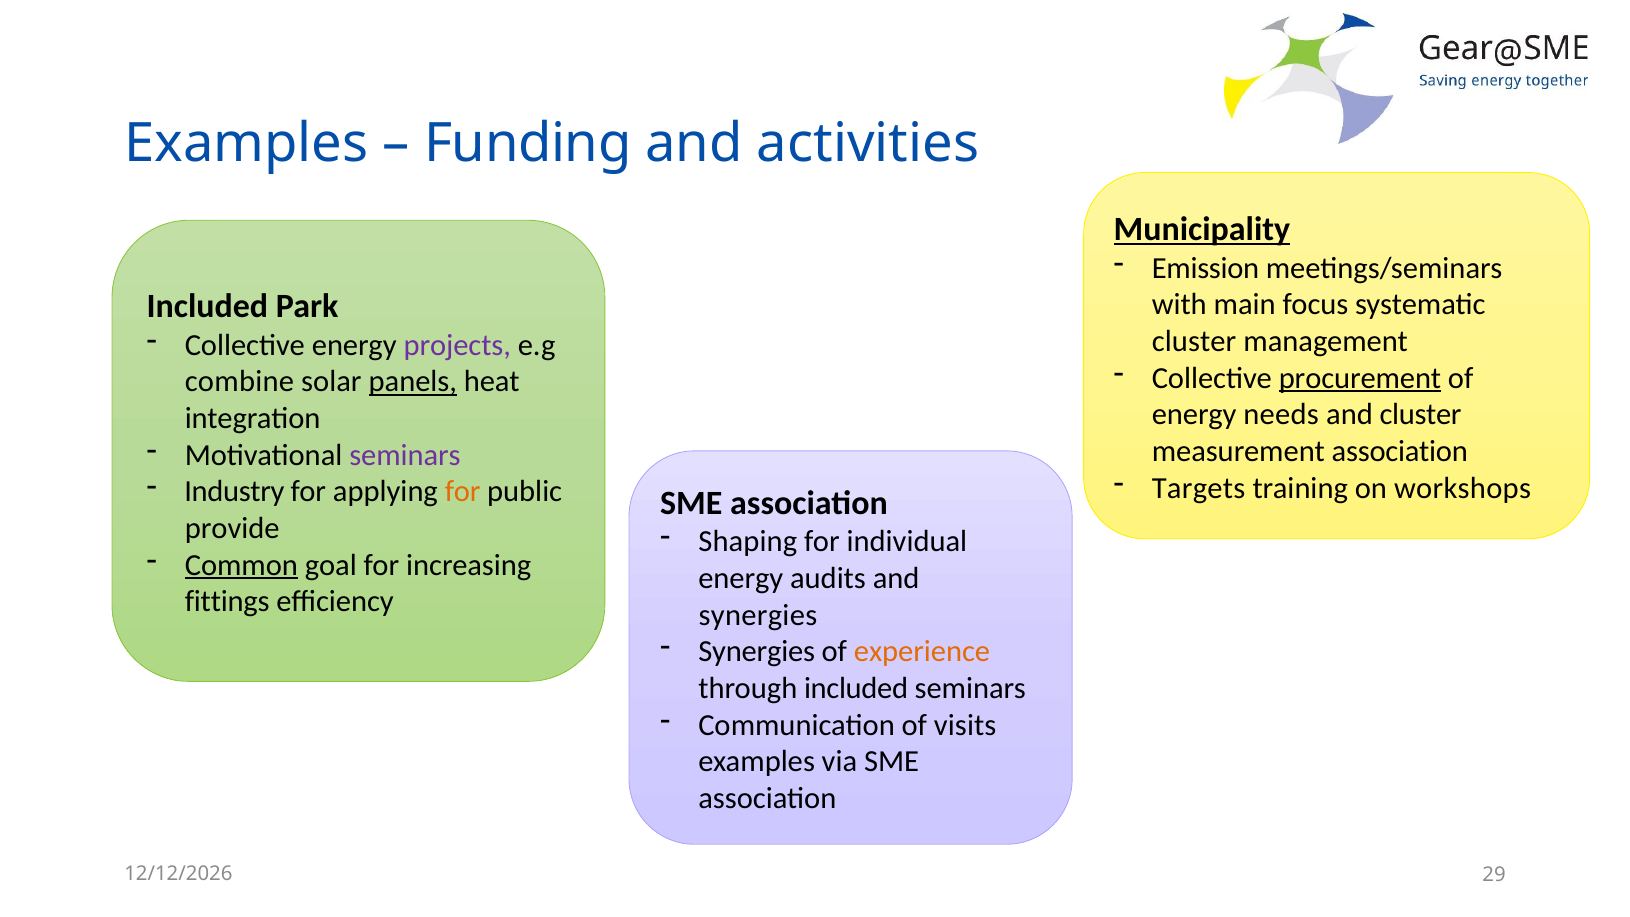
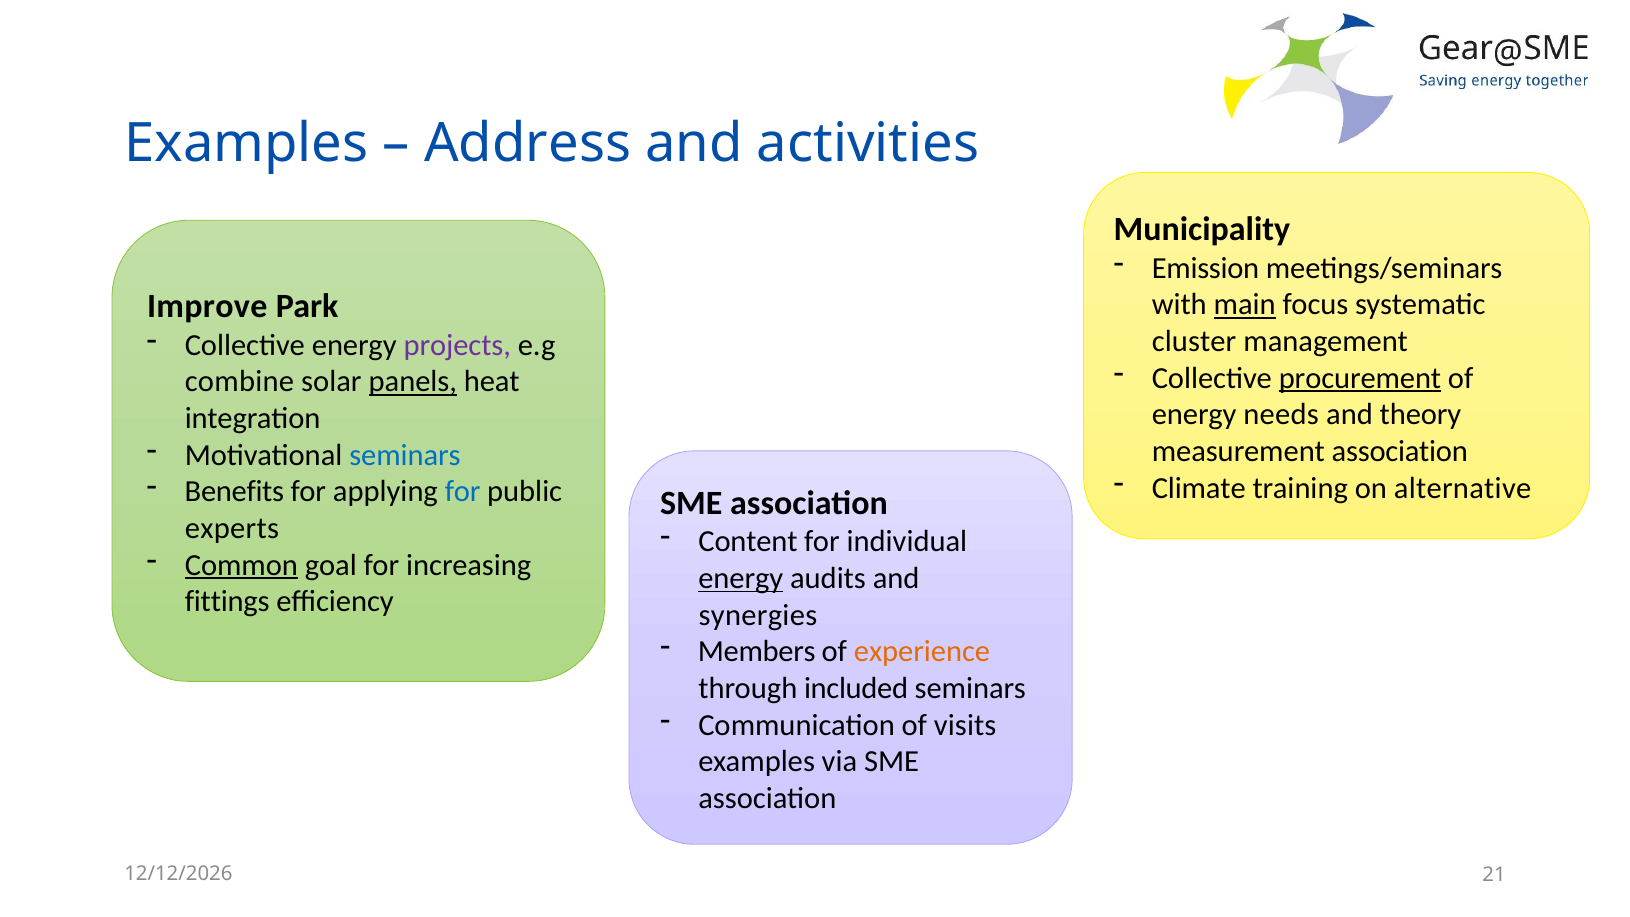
Funding: Funding -> Address (528, 143)
Municipality underline: present -> none (1202, 230)
main underline: none -> present (1245, 305)
Included: Included -> Improve (207, 306)
and cluster: cluster -> theory (1420, 415)
seminars colour: purple -> blue (405, 455)
Targets: Targets -> Climate (1199, 488)
workshops: workshops -> alternative (1463, 488)
Industry: Industry -> Benefits (234, 492)
for colour: orange -> blue (463, 492)
provide: provide -> experts (232, 528)
Shaping: Shaping -> Content (748, 542)
energy underline: none -> present (741, 578)
Synergies: Synergies -> Members (757, 652)
29: 29 -> 21 (1494, 875)
